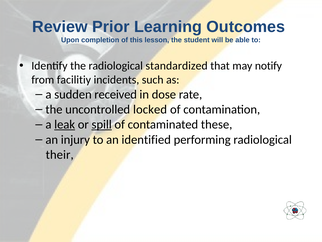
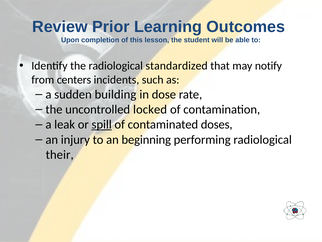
facilitiy: facilitiy -> centers (74, 80)
received: received -> building (115, 94)
leak underline: present -> none (65, 124)
these: these -> doses (217, 124)
identified: identified -> beginning (146, 139)
